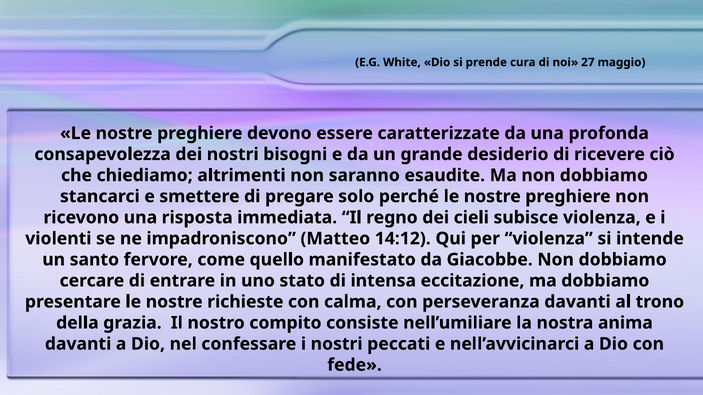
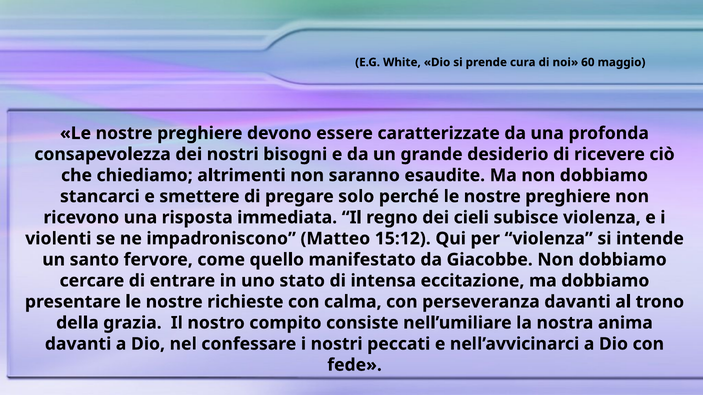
27: 27 -> 60 (588, 62)
14:12: 14:12 -> 15:12 (403, 239)
